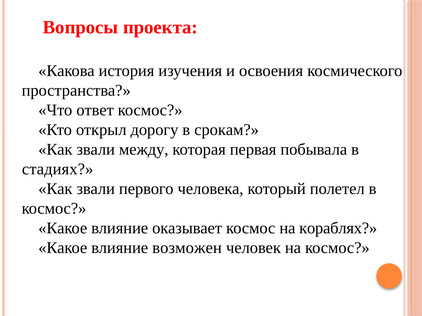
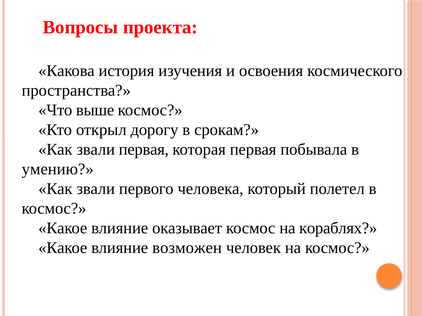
ответ: ответ -> выше (95, 110)
звали между: между -> первая (144, 150)
стадиях: стадиях -> умению (58, 169)
